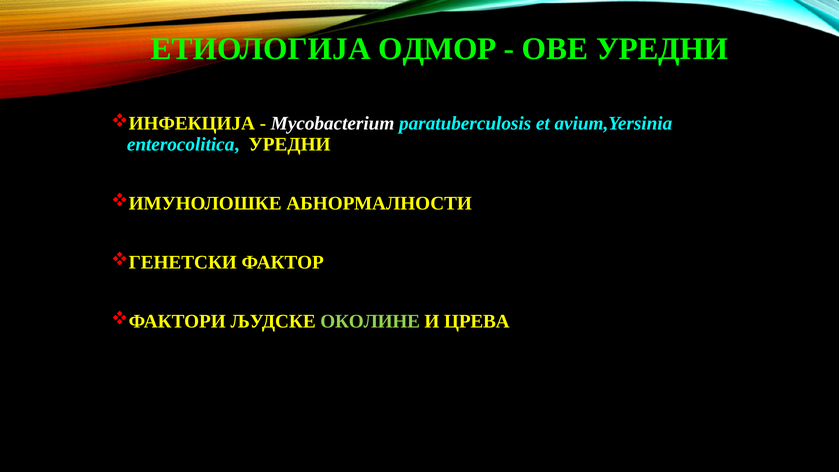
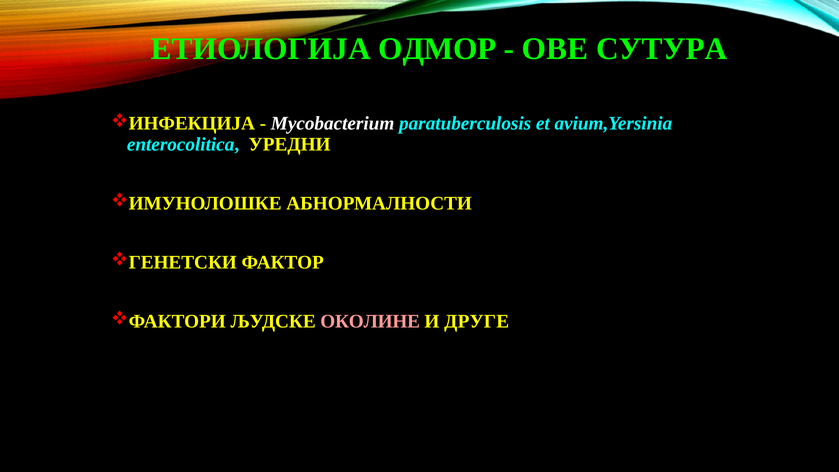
ОВЕ УРЕДНИ: УРЕДНИ -> СУТУРА (662, 49)
ОКОЛИНЕ colour: light green -> pink (370, 321)
ЦРЕВА: ЦРЕВА -> ДРУГЕ (477, 321)
